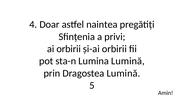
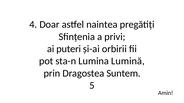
ai orbirii: orbirii -> puteri (69, 49)
Dragostea Lumină: Lumină -> Suntem (123, 74)
